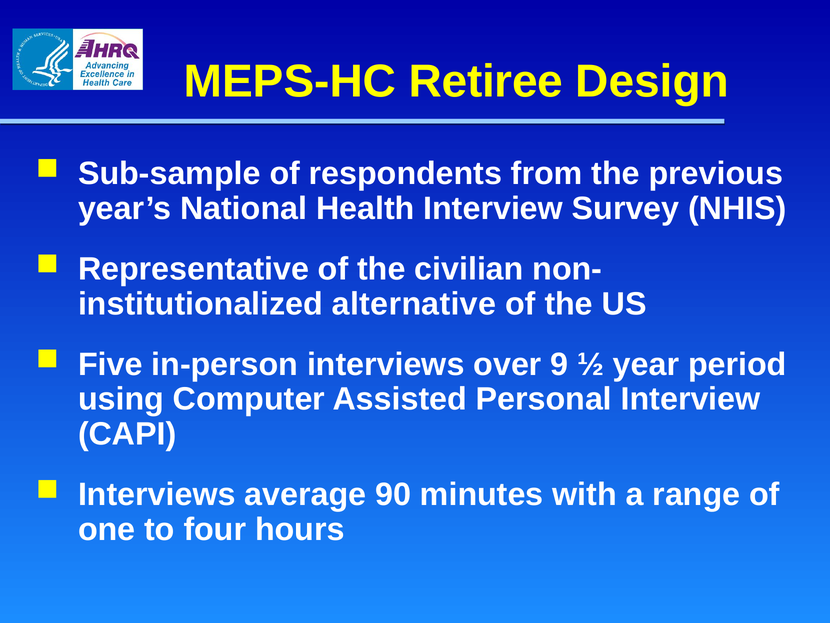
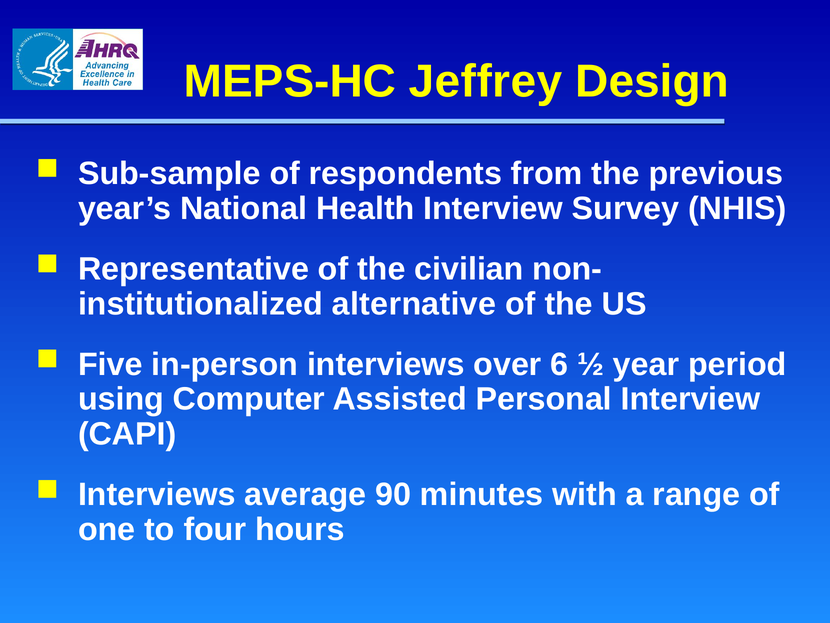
Retiree: Retiree -> Jeffrey (486, 81)
9: 9 -> 6 (559, 364)
